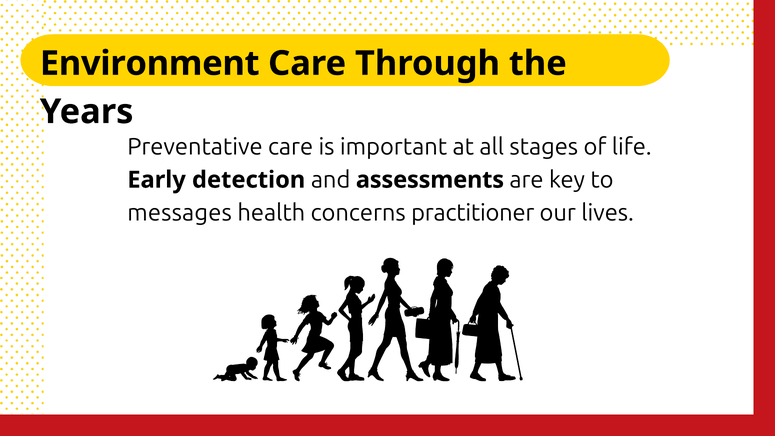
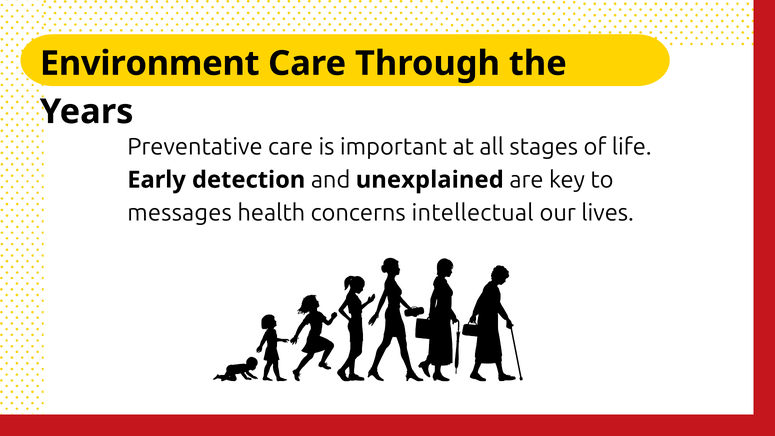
assessments: assessments -> unexplained (430, 180)
practitioner: practitioner -> intellectual (473, 213)
